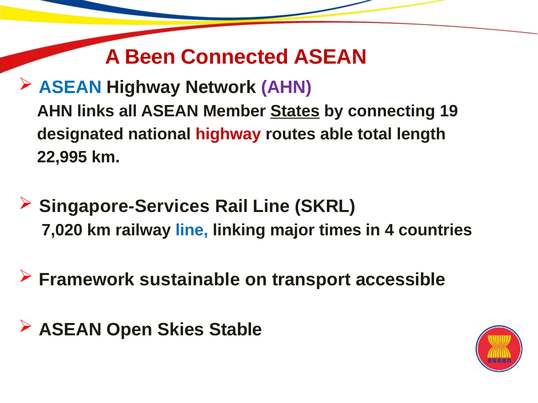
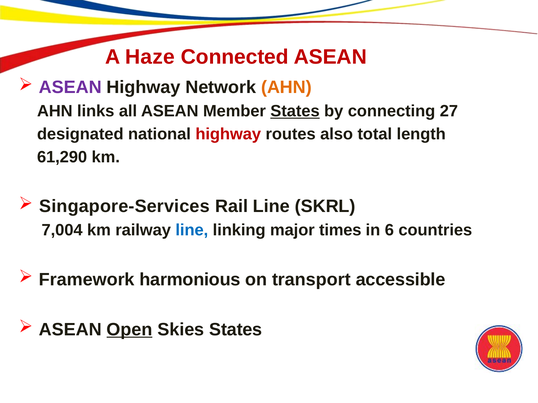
Been: Been -> Haze (150, 57)
ASEAN colour: blue -> purple (70, 87)
AHN colour: purple -> orange (286, 87)
19: 19 -> 27 (449, 111)
able: able -> also (337, 134)
22,995: 22,995 -> 61,290 (62, 157)
7,020: 7,020 -> 7,004 (62, 230)
4: 4 -> 6 (389, 230)
sustainable: sustainable -> harmonious (190, 280)
Open underline: none -> present (130, 330)
Skies Stable: Stable -> States (236, 330)
